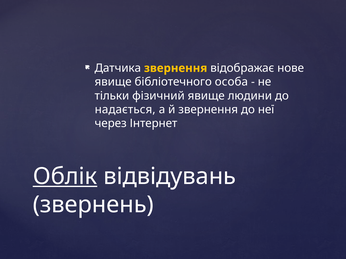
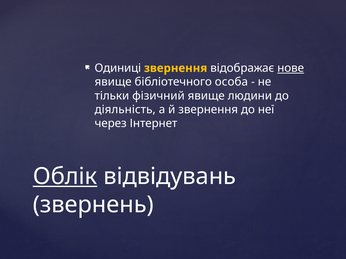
Датчика: Датчика -> Одиниці (118, 68)
нове underline: none -> present (291, 68)
надається: надається -> діяльність (125, 110)
